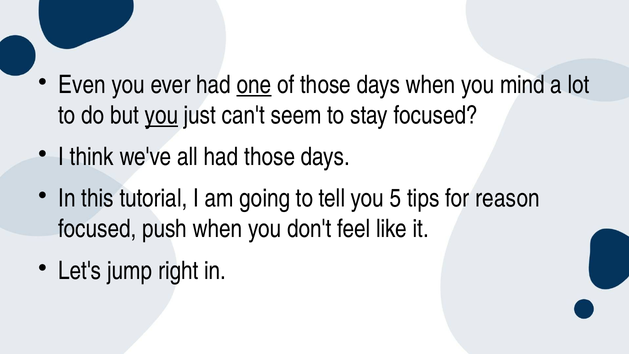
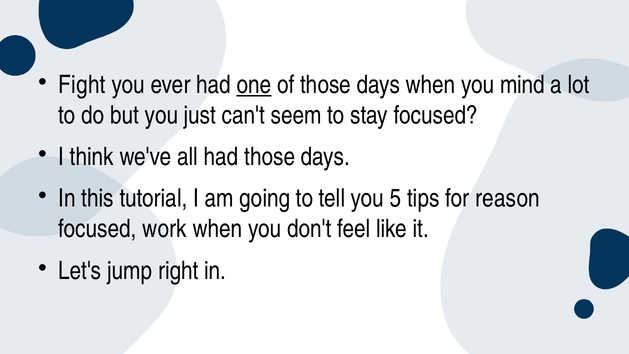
Even: Even -> Fight (82, 85)
you underline: present -> none (161, 115)
push: push -> work (165, 229)
